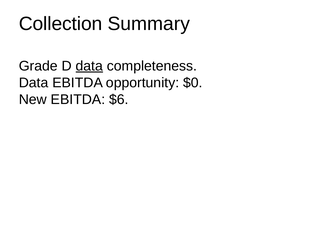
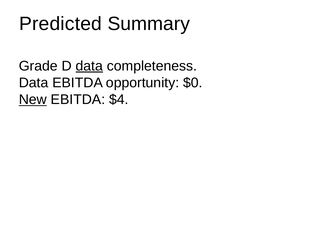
Collection: Collection -> Predicted (60, 24)
New underline: none -> present (33, 100)
$6: $6 -> $4 (119, 100)
